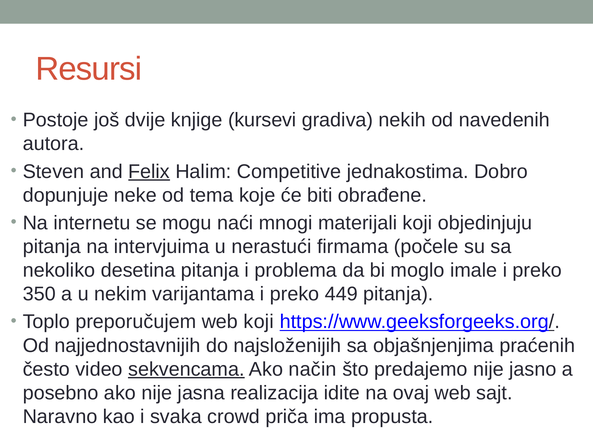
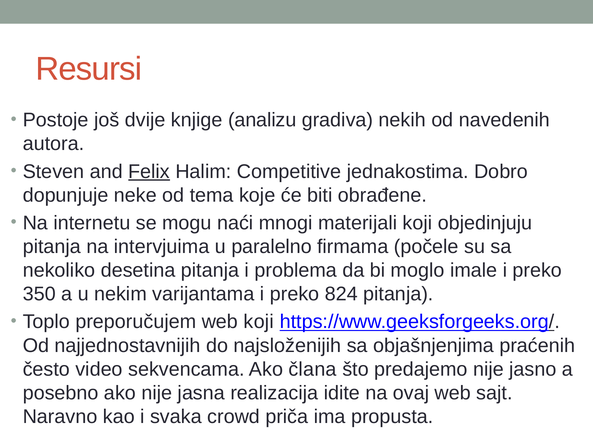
kursevi: kursevi -> analizu (262, 120)
nerastući: nerastući -> paralelno (272, 246)
449: 449 -> 824 (341, 294)
sekvencama underline: present -> none (186, 369)
način: način -> člana (313, 369)
